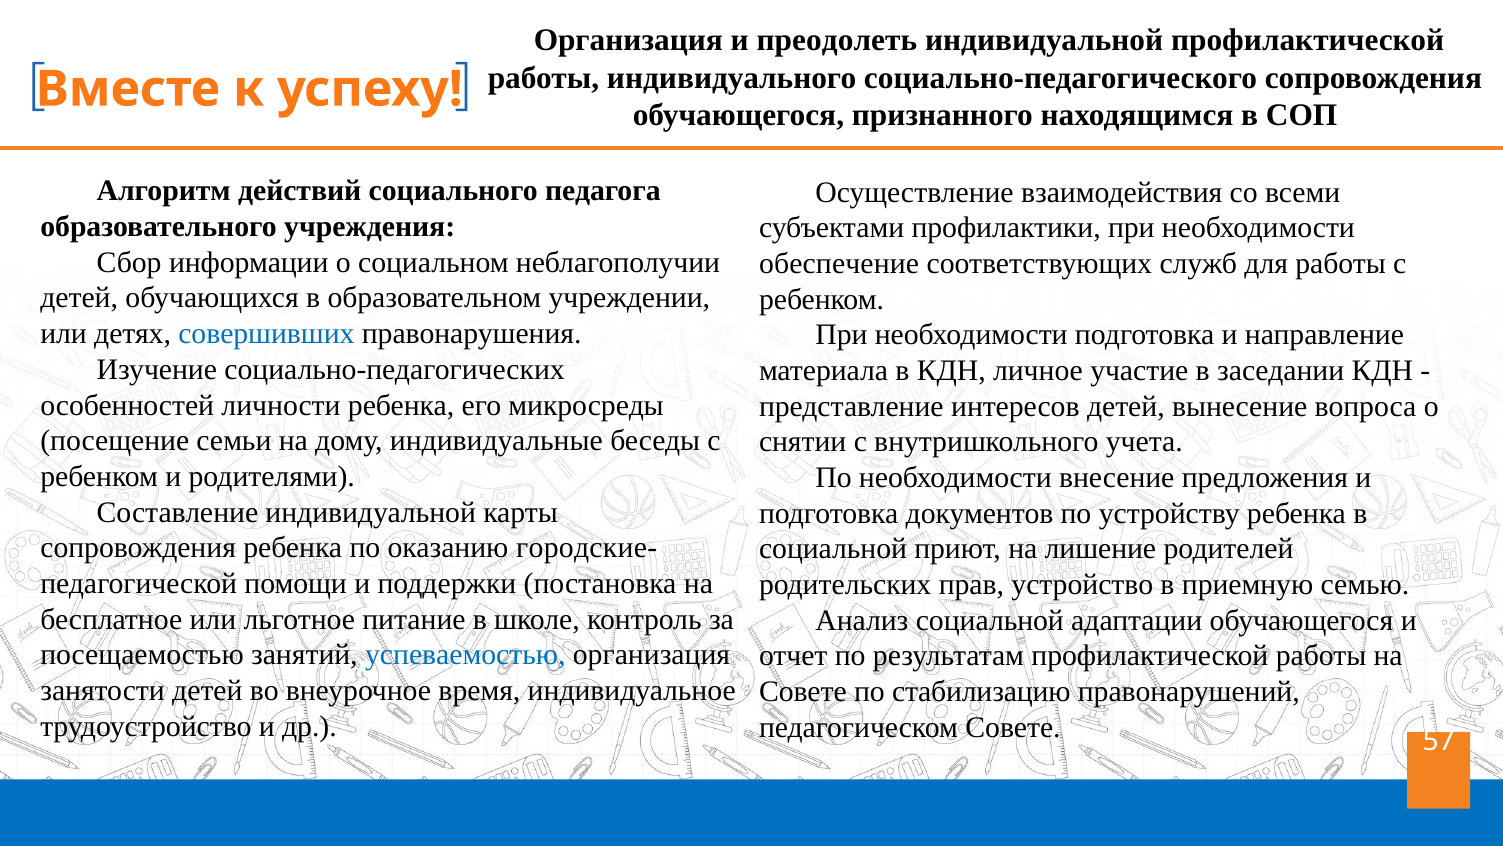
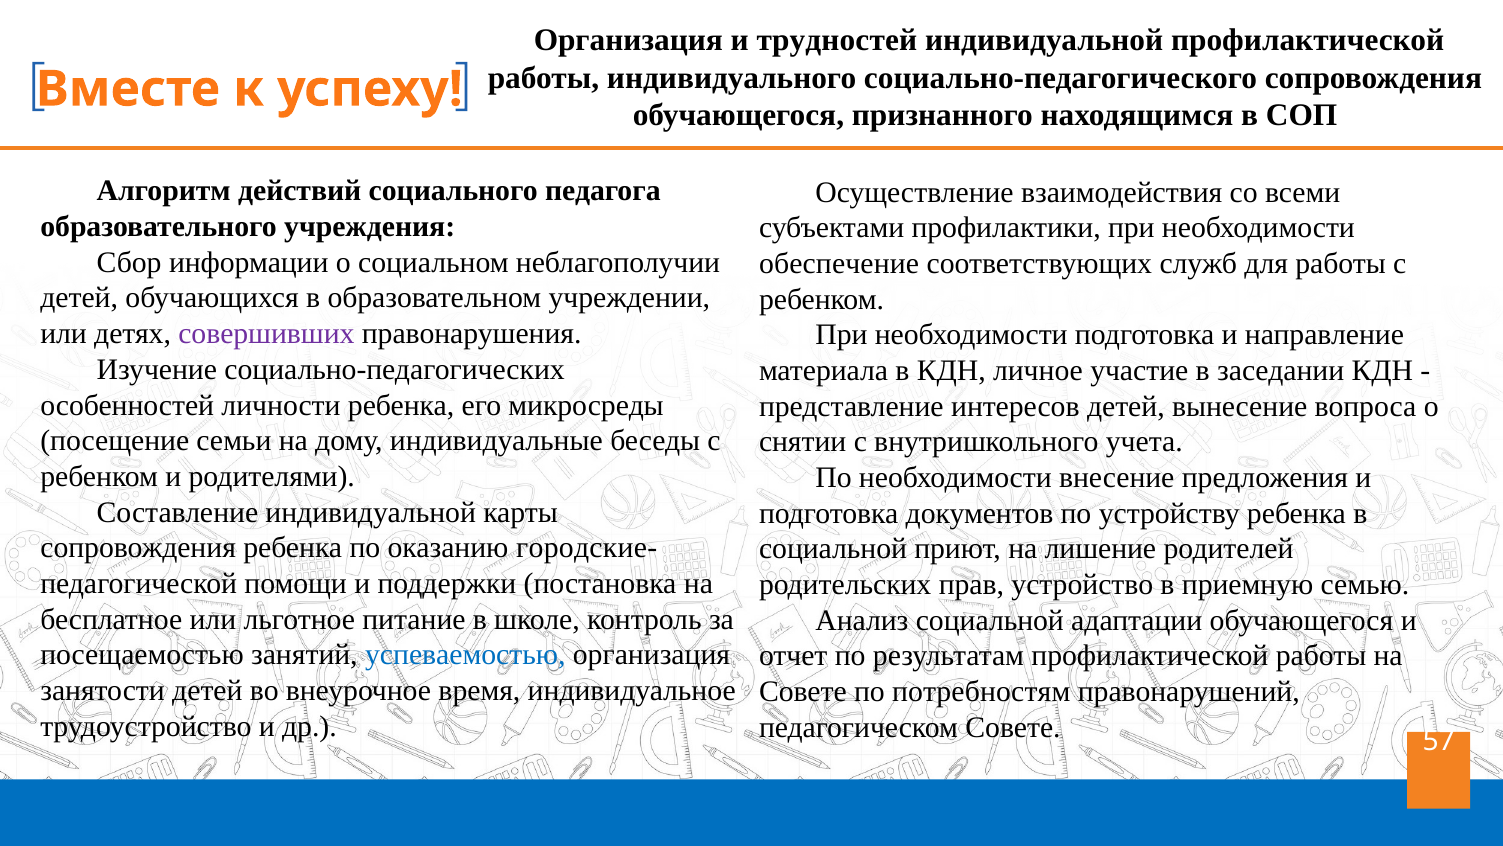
преодолеть: преодолеть -> трудностей (837, 40)
совершивших colour: blue -> purple (266, 334)
стабилизацию: стабилизацию -> потребностям (981, 691)
